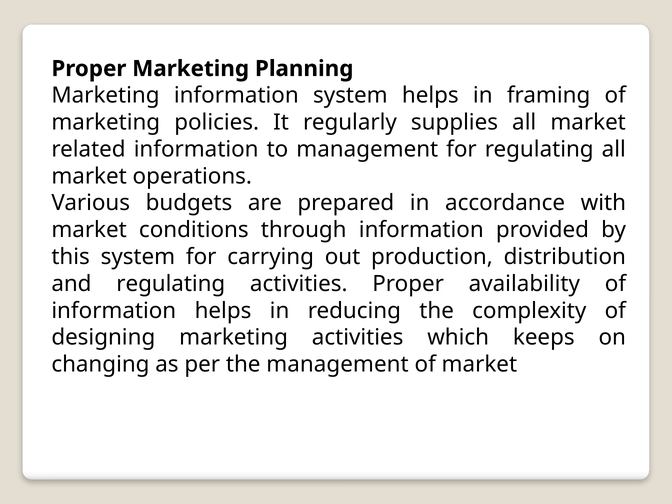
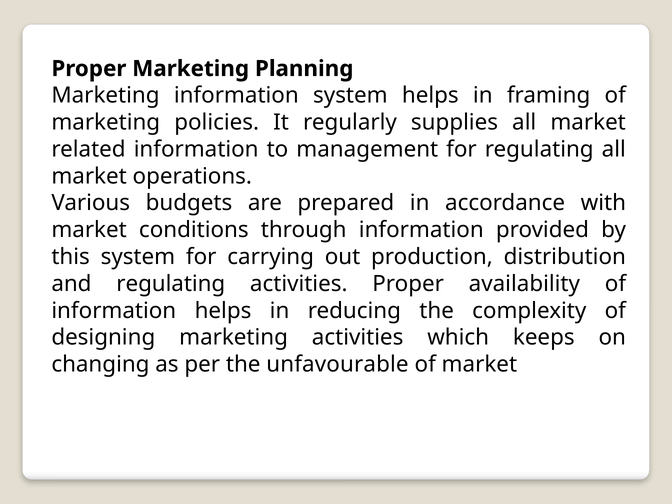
the management: management -> unfavourable (337, 364)
